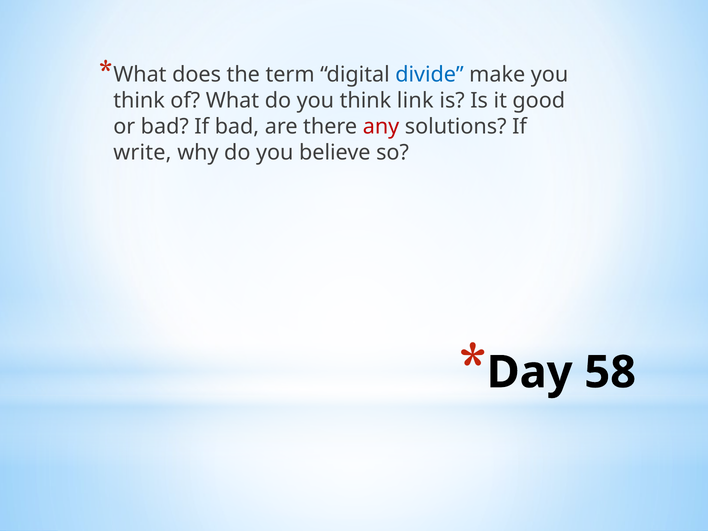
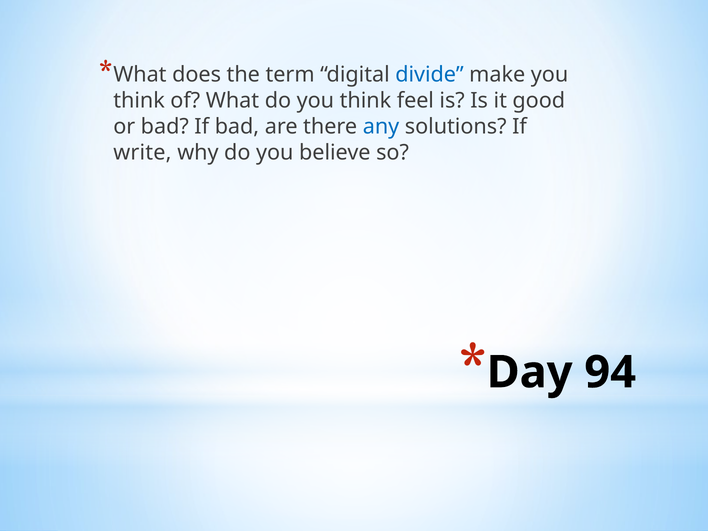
link: link -> feel (415, 101)
any colour: red -> blue (381, 127)
58: 58 -> 94 (610, 372)
